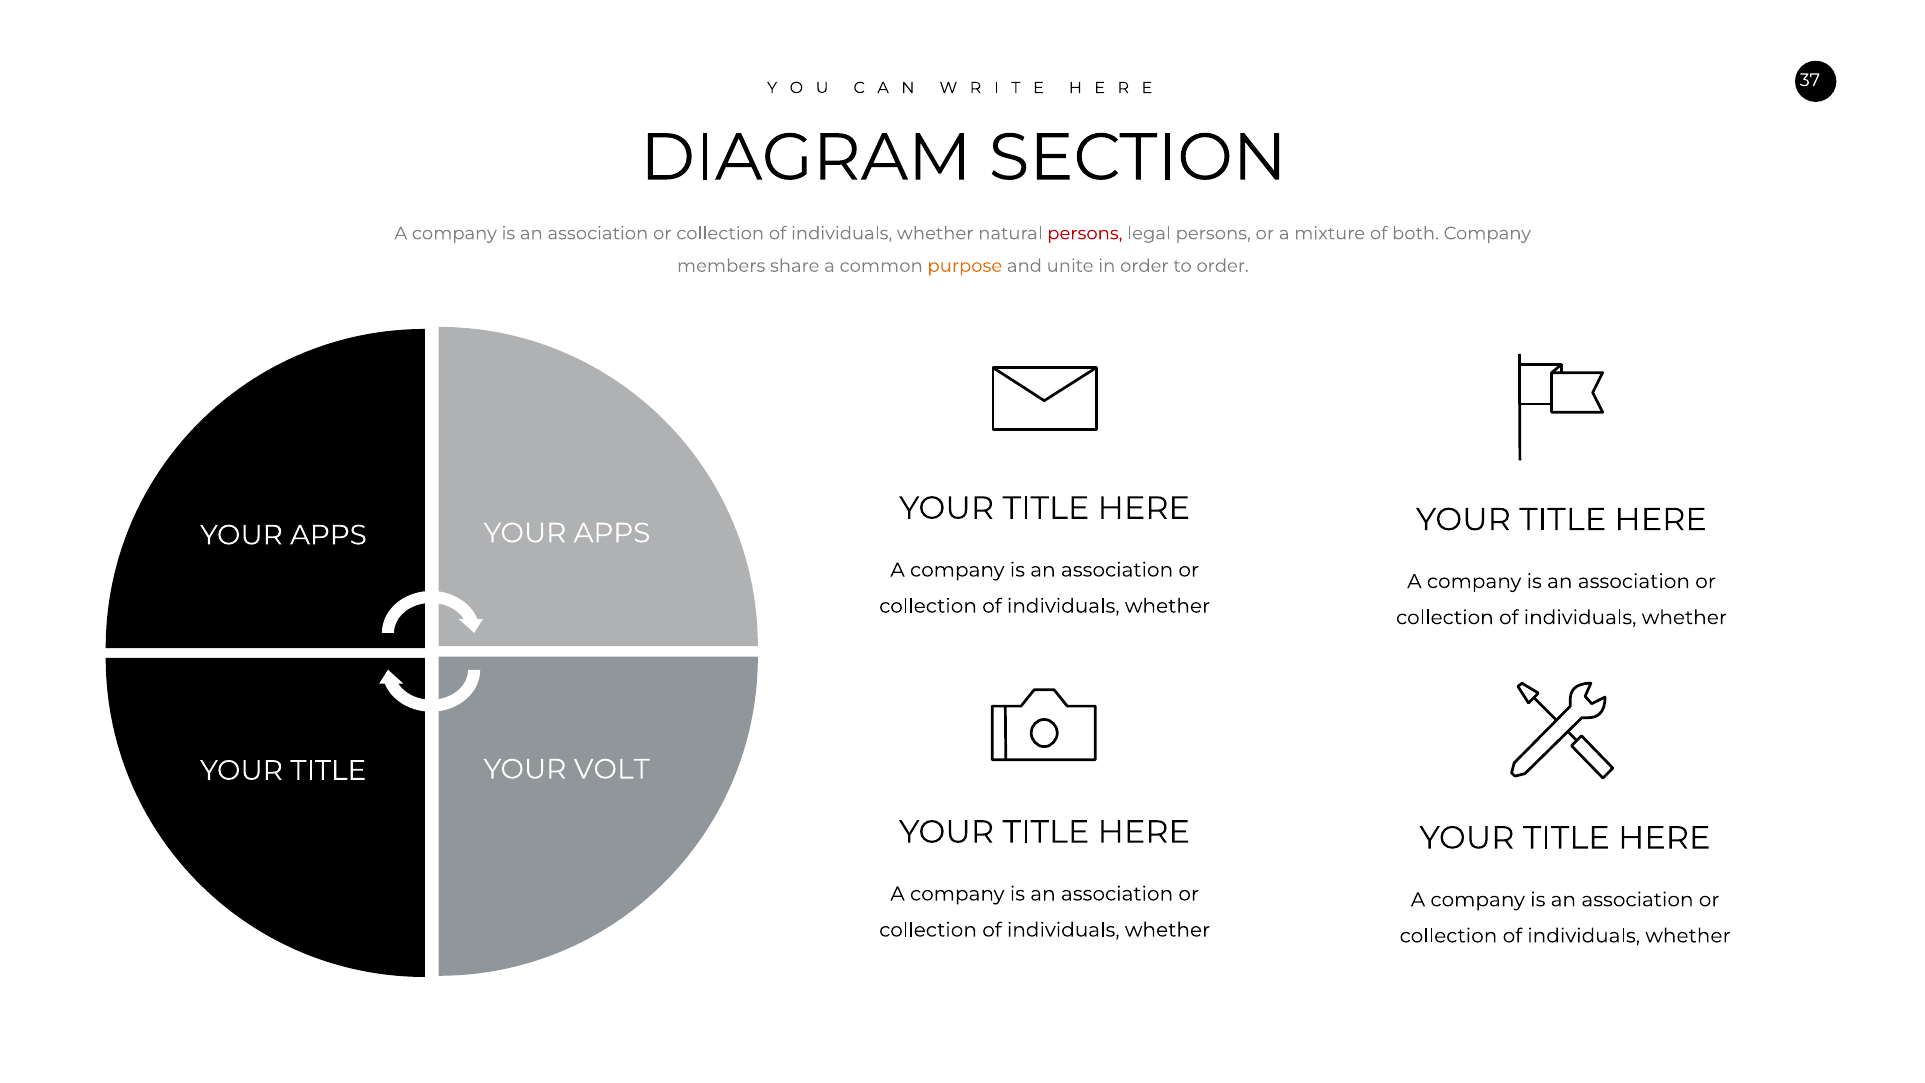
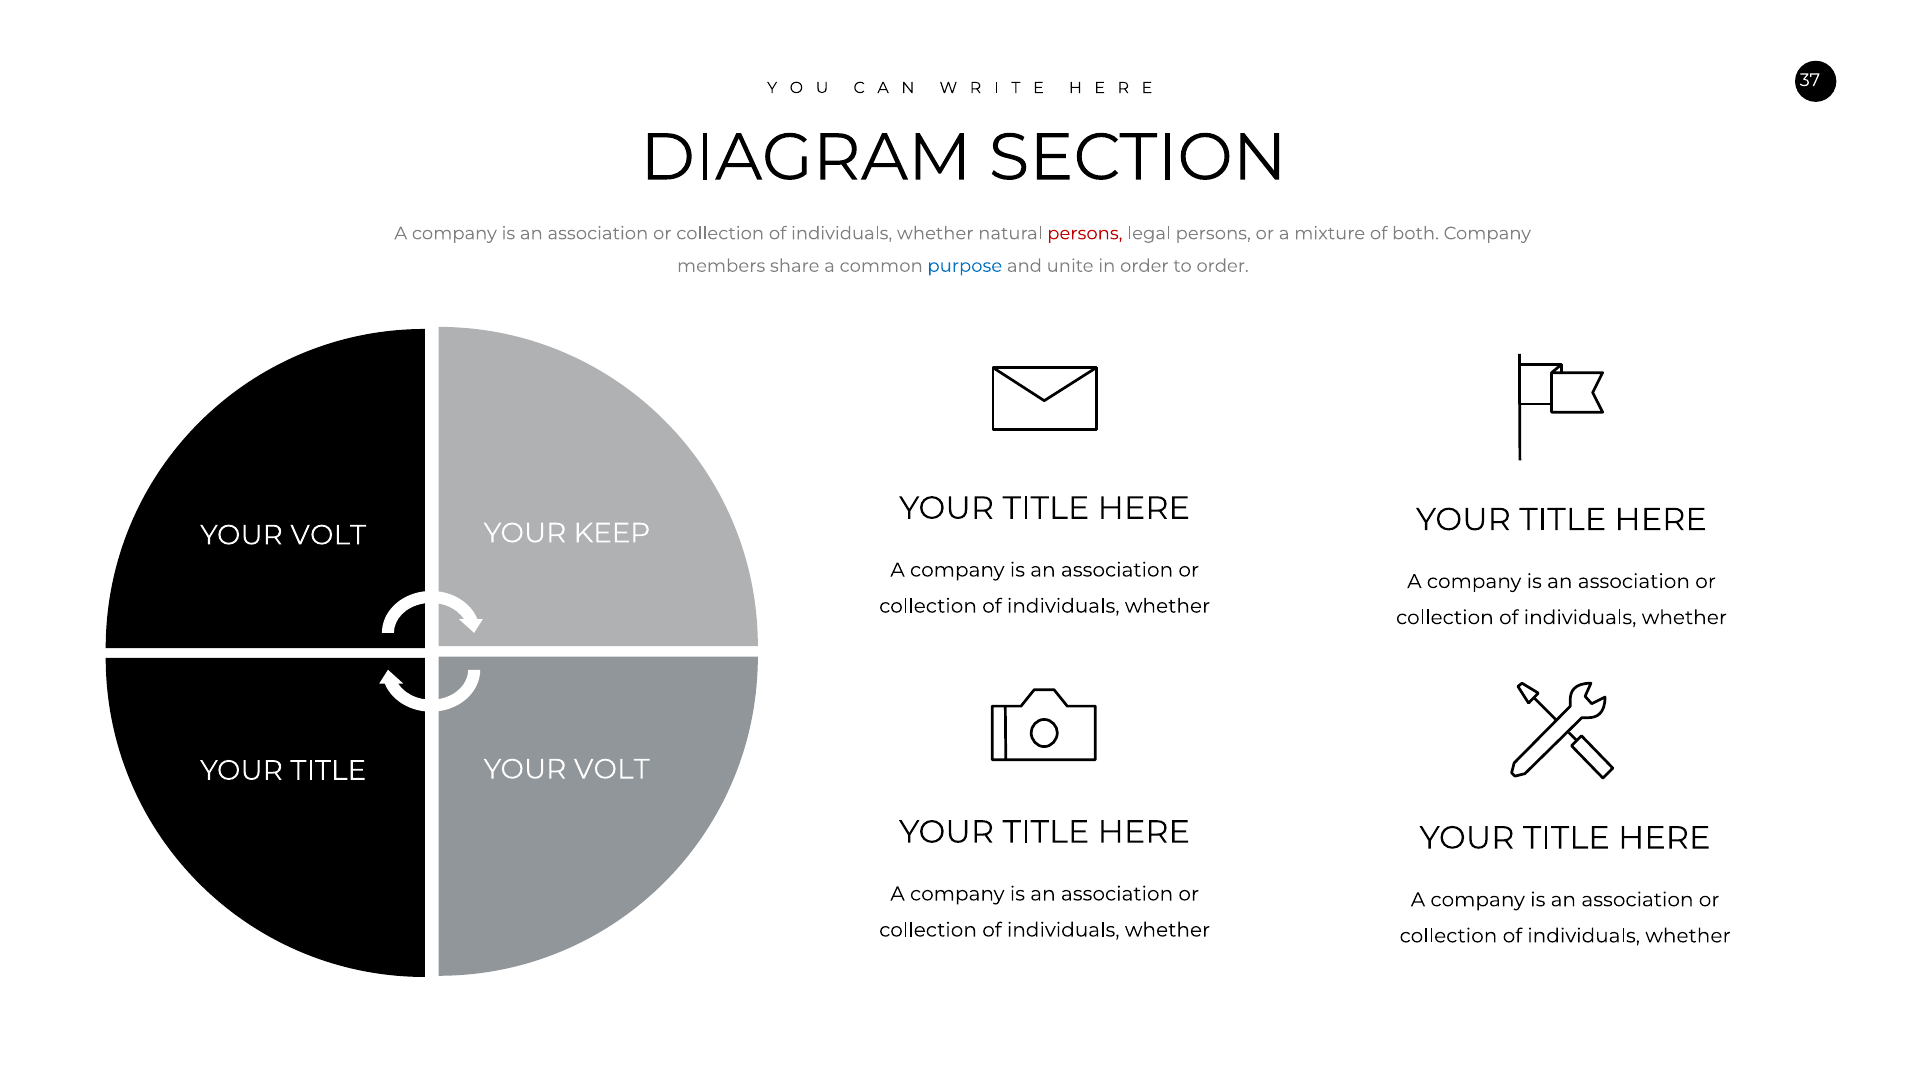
purpose colour: orange -> blue (965, 266)
APPS: APPS -> VOLT (328, 535)
APPS: APPS -> KEEP (612, 533)
